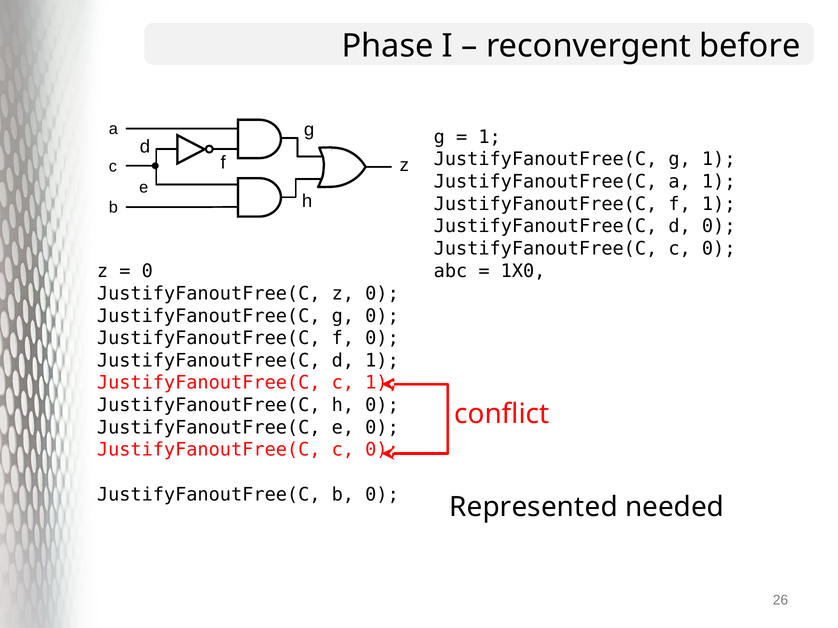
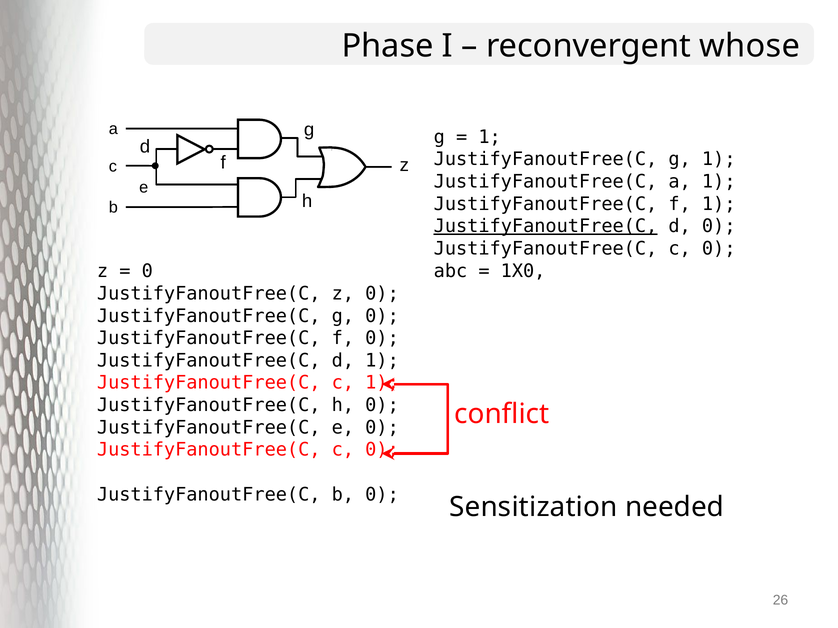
before: before -> whose (750, 46)
JustifyFanoutFree(C underline: none -> present (546, 226)
Represented: Represented -> Sensitization (533, 508)
